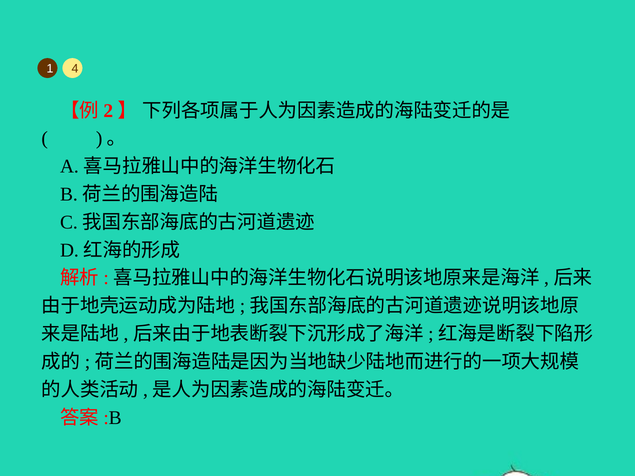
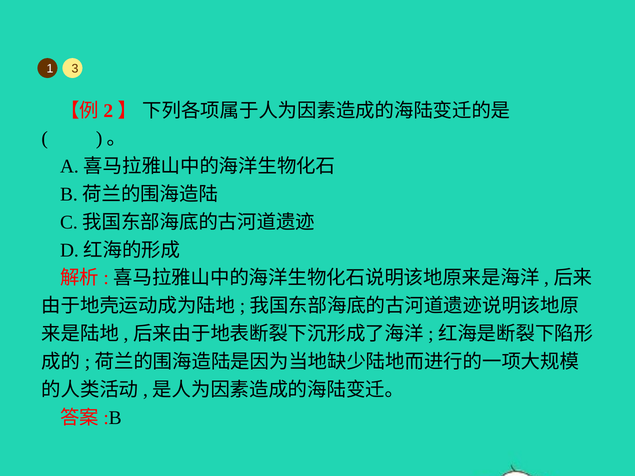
4: 4 -> 3 (75, 69)
